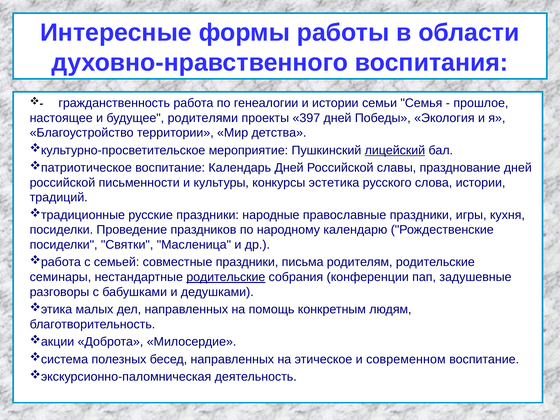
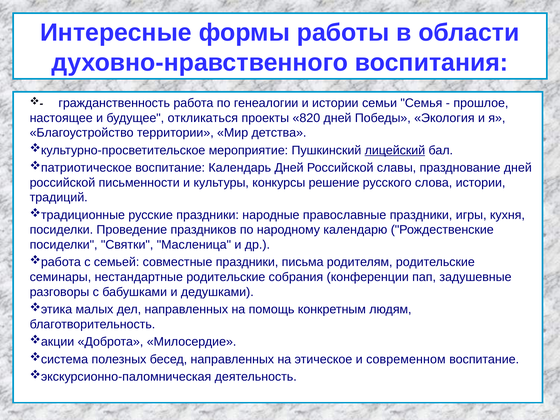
родителями: родителями -> откликаться (203, 118)
397: 397 -> 820 (306, 118)
эстетика: эстетика -> решение (334, 183)
родительские underline: present -> none (226, 277)
